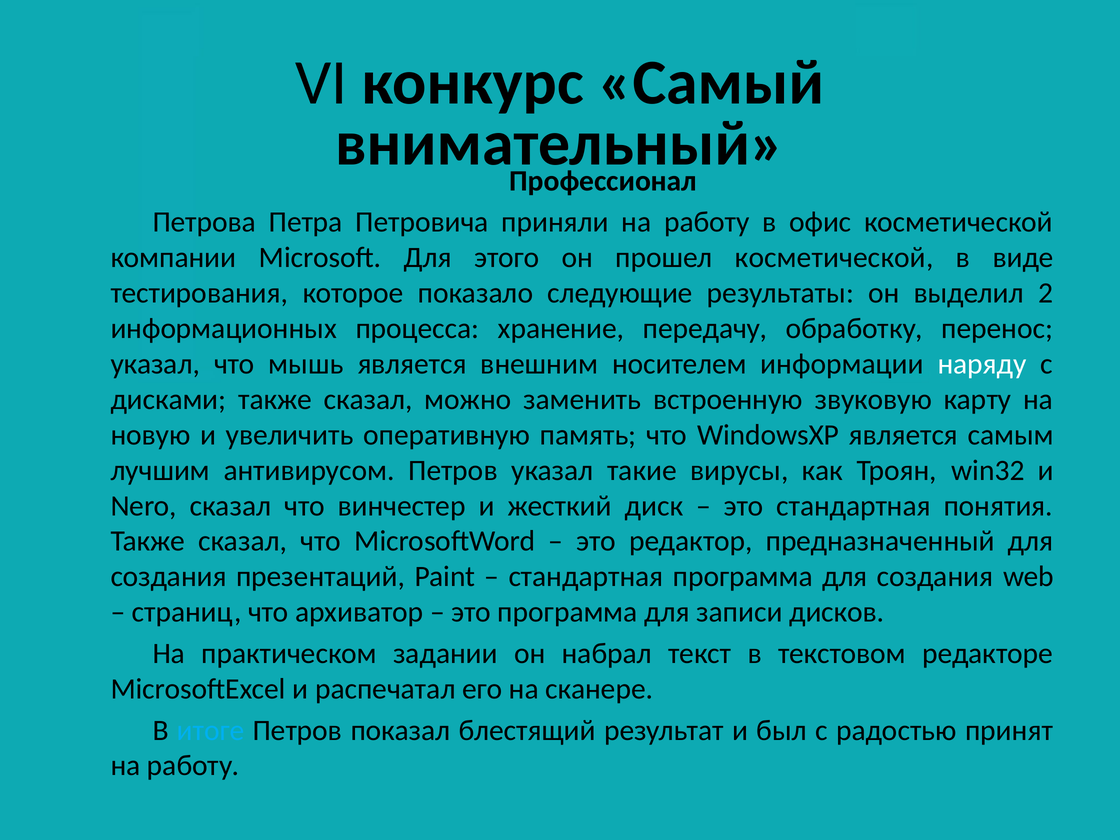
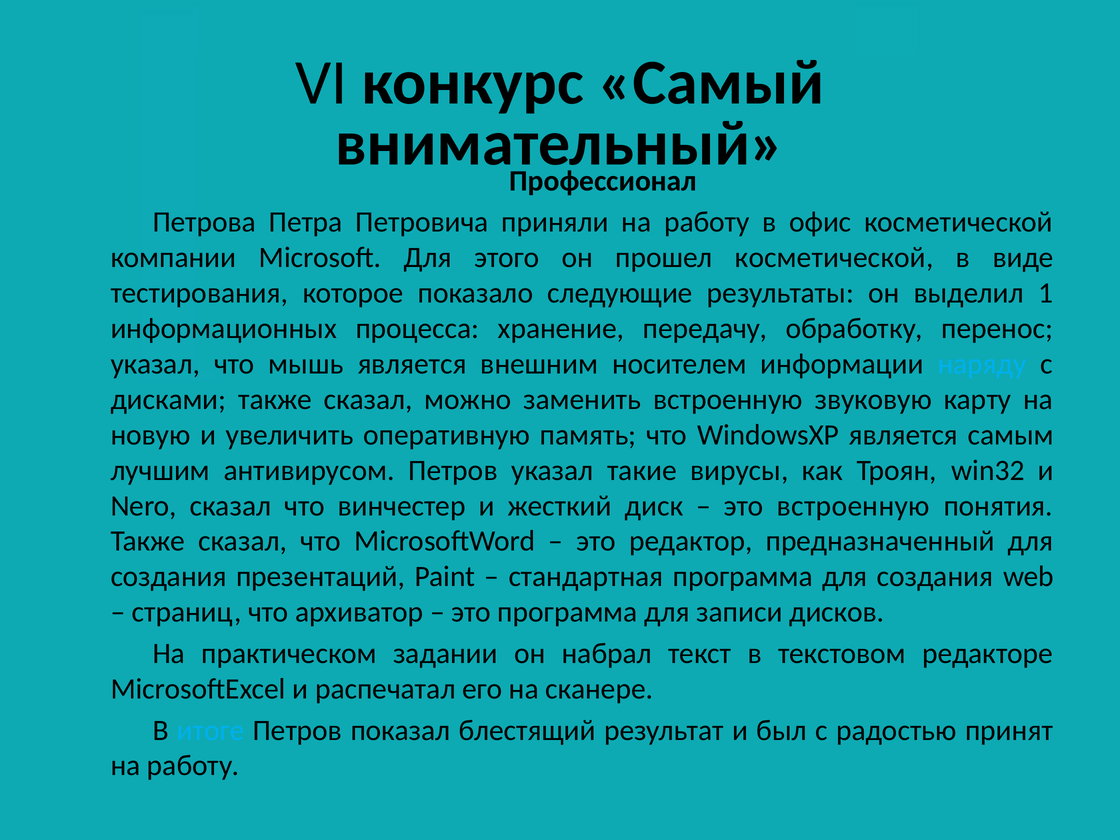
2: 2 -> 1 (1046, 293)
наряду colour: white -> light blue (982, 364)
это стандартная: стандартная -> встроенную (853, 506)
